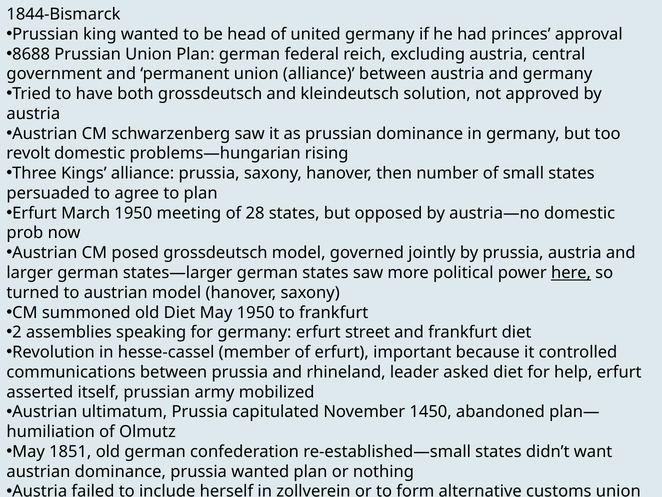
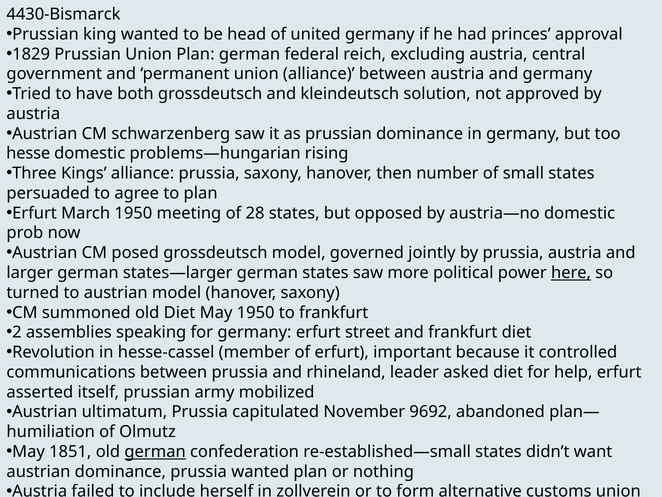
1844-Bismarck: 1844-Bismarck -> 4430-Bismarck (64, 14)
8688: 8688 -> 1829 (31, 54)
revolt: revolt -> hesse (28, 153)
1450: 1450 -> 9692 (431, 412)
german underline: none -> present (155, 451)
